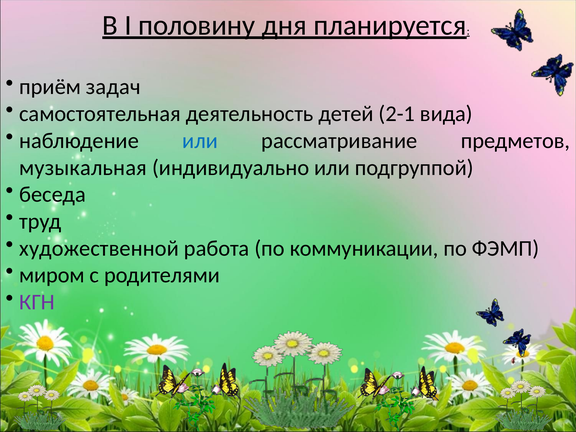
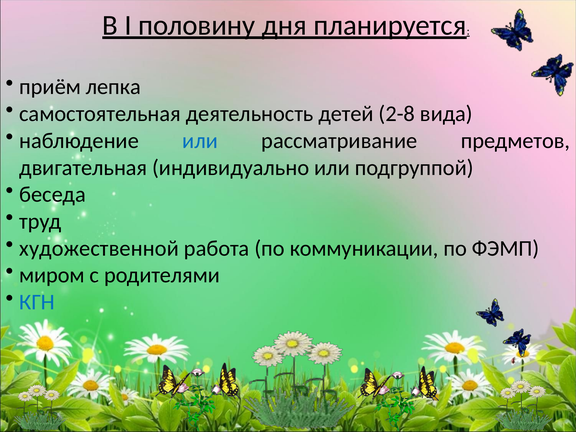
задач: задач -> лепка (113, 87)
2-1: 2-1 -> 2-8 (397, 114)
музыкальная: музыкальная -> двигательная (83, 168)
КГН colour: purple -> blue (37, 302)
